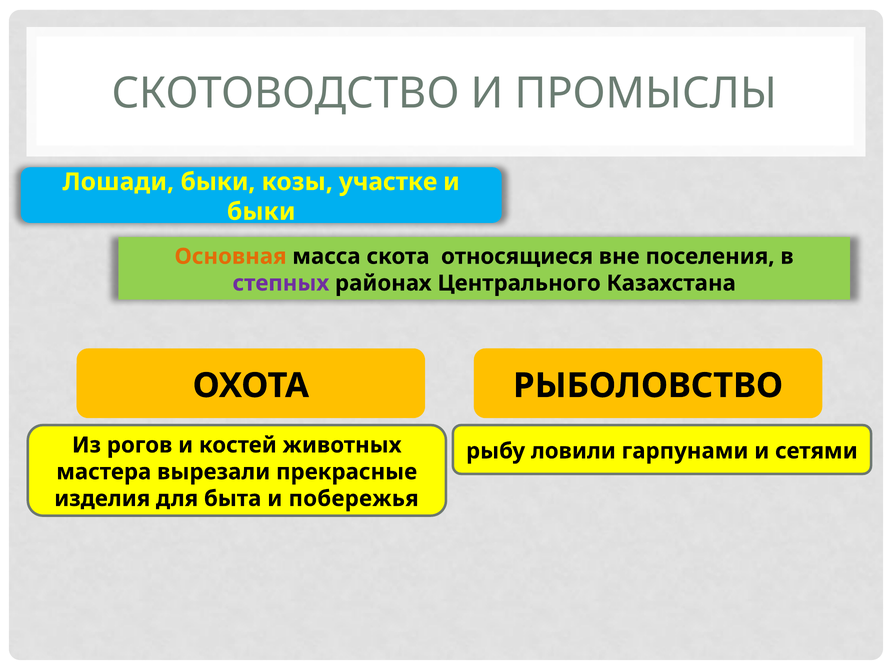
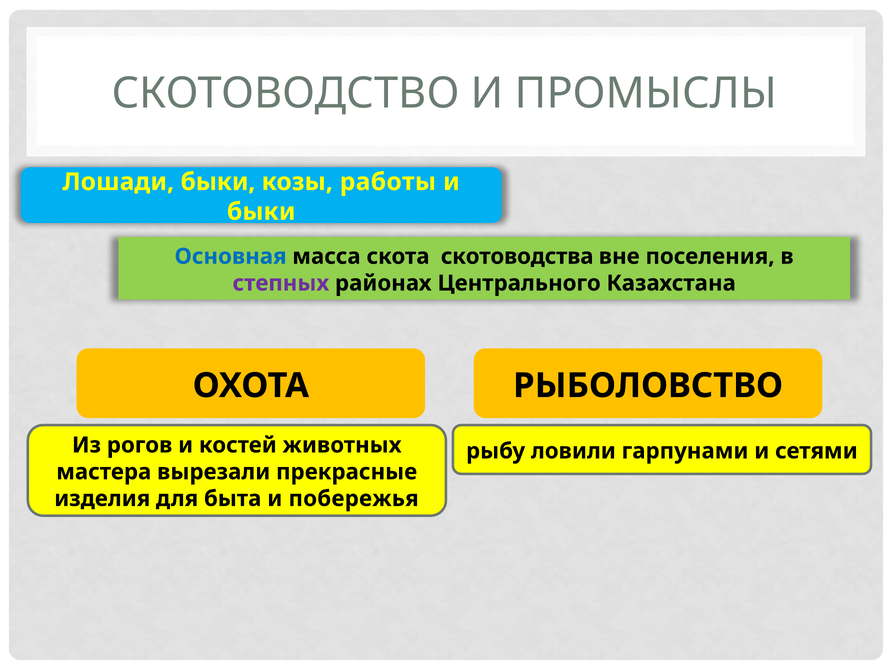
участке: участке -> работы (388, 182)
Основная colour: orange -> blue (231, 256)
относящиеся: относящиеся -> скотоводства (517, 256)
